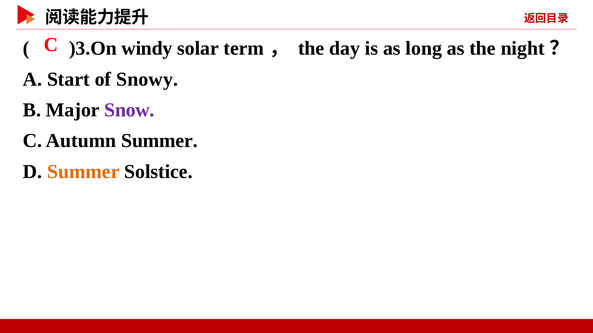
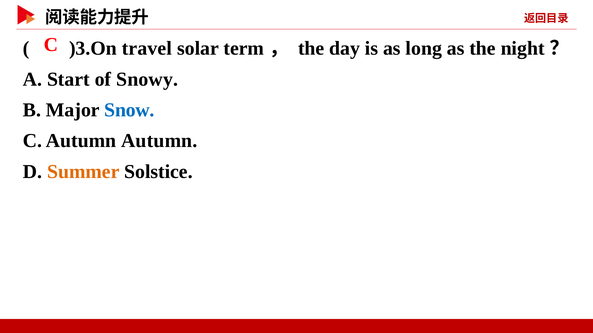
windy: windy -> travel (147, 48)
Snow colour: purple -> blue (129, 110)
Autumn Summer: Summer -> Autumn (159, 141)
